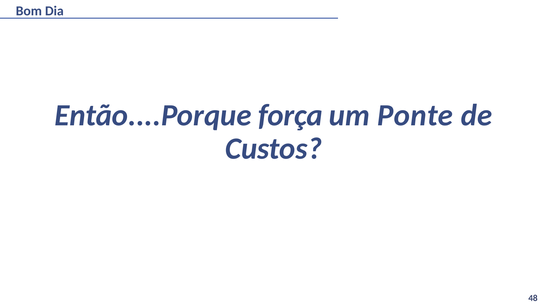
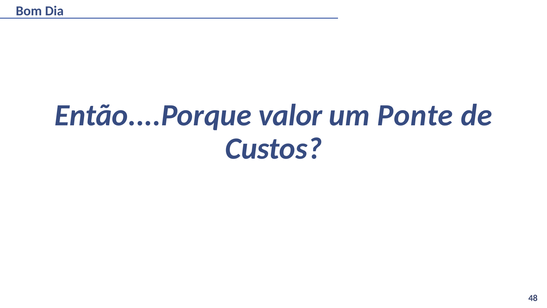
força: força -> valor (290, 115)
